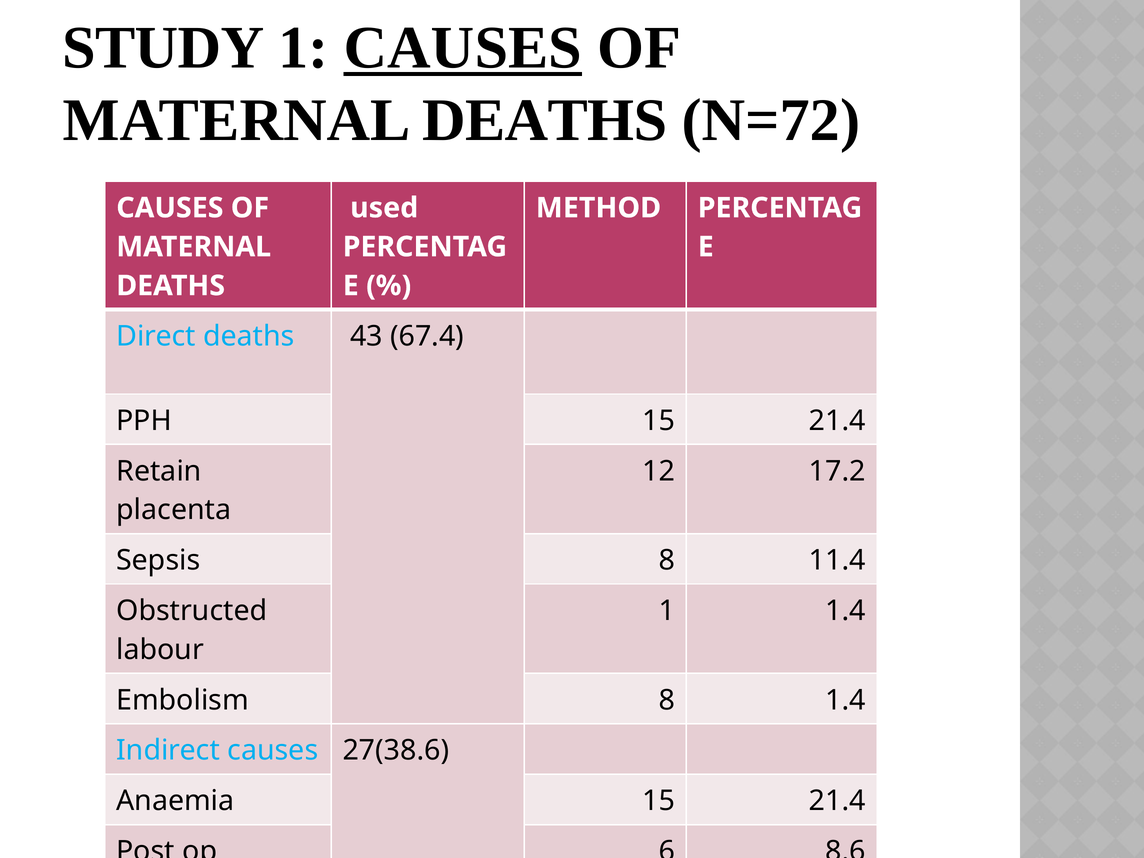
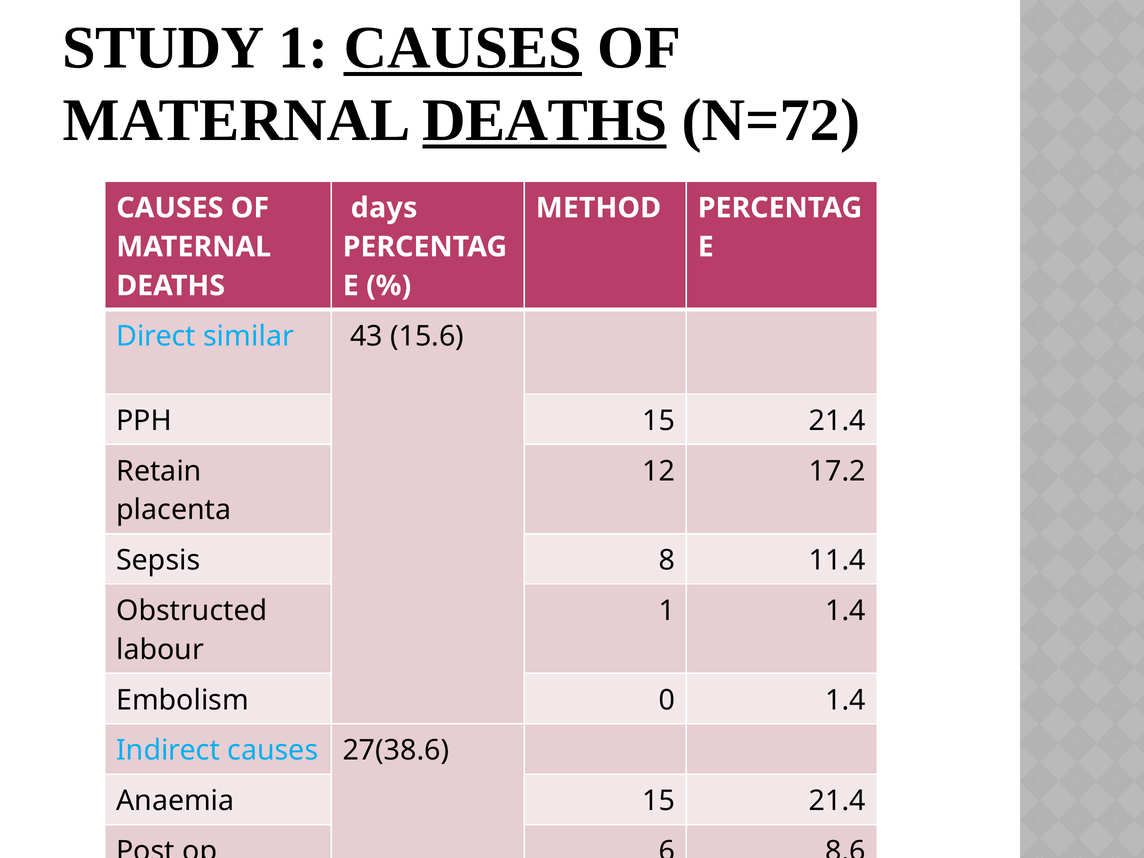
DEATHS underline: none -> present (545, 121)
used: used -> days (384, 208)
Direct deaths: deaths -> similar (249, 336)
67.4: 67.4 -> 15.6 (427, 336)
Embolism 8: 8 -> 0 (667, 700)
